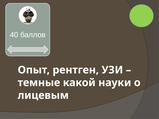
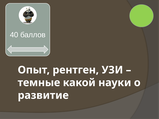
лицевым: лицевым -> развитие (43, 96)
